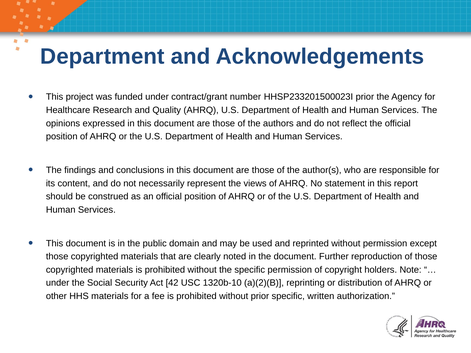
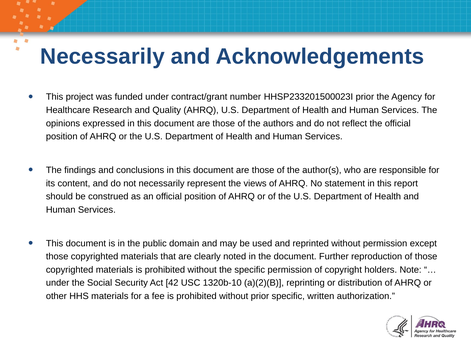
Department: Department -> Necessarily (102, 57)
